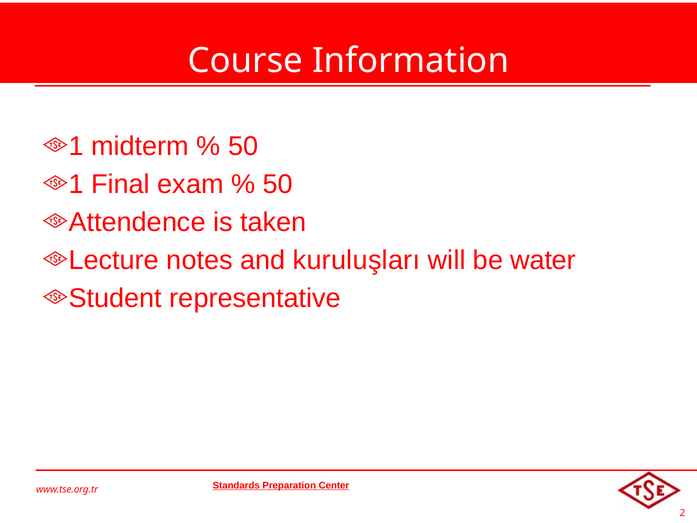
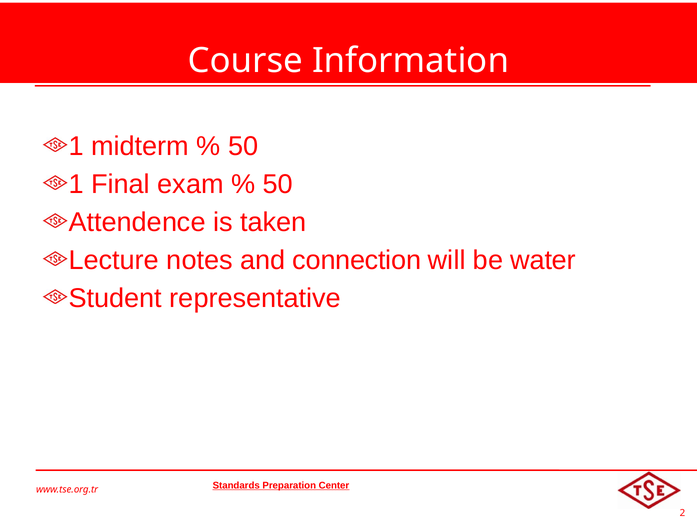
kuruluşları: kuruluşları -> connection (357, 260)
